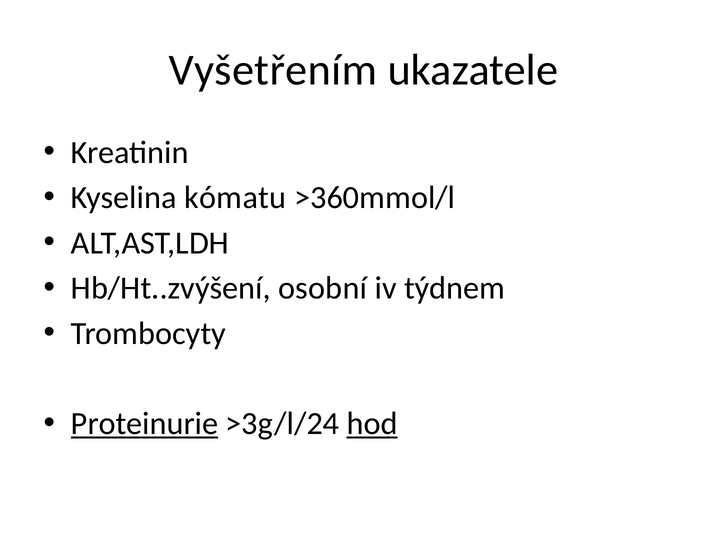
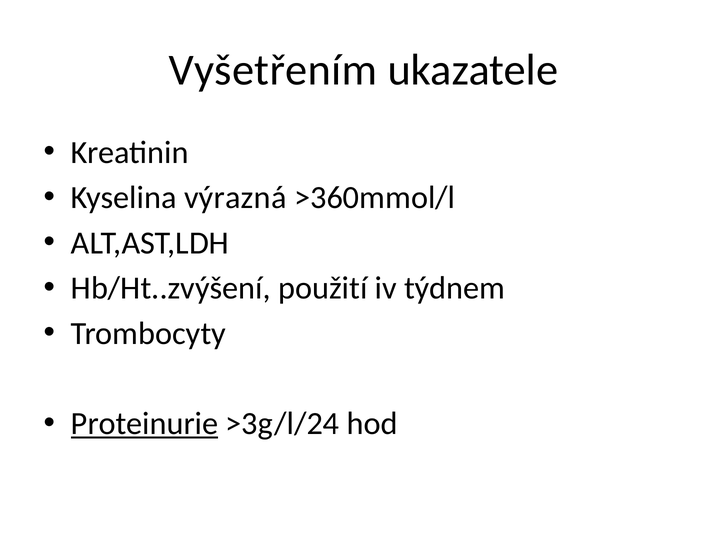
kómatu: kómatu -> výrazná (235, 198)
osobní: osobní -> použití (323, 288)
hod underline: present -> none (372, 424)
